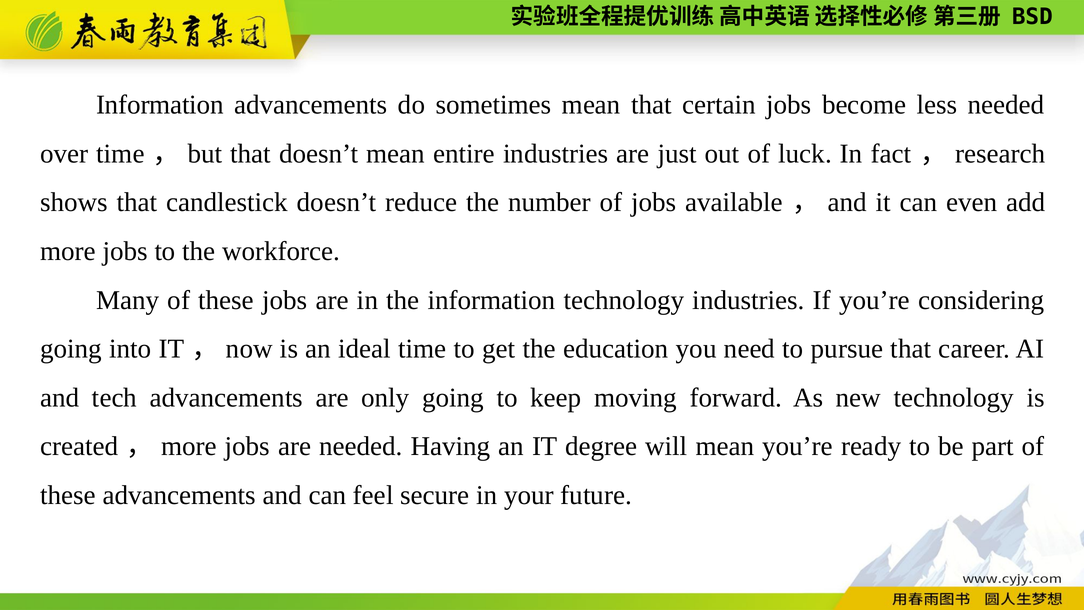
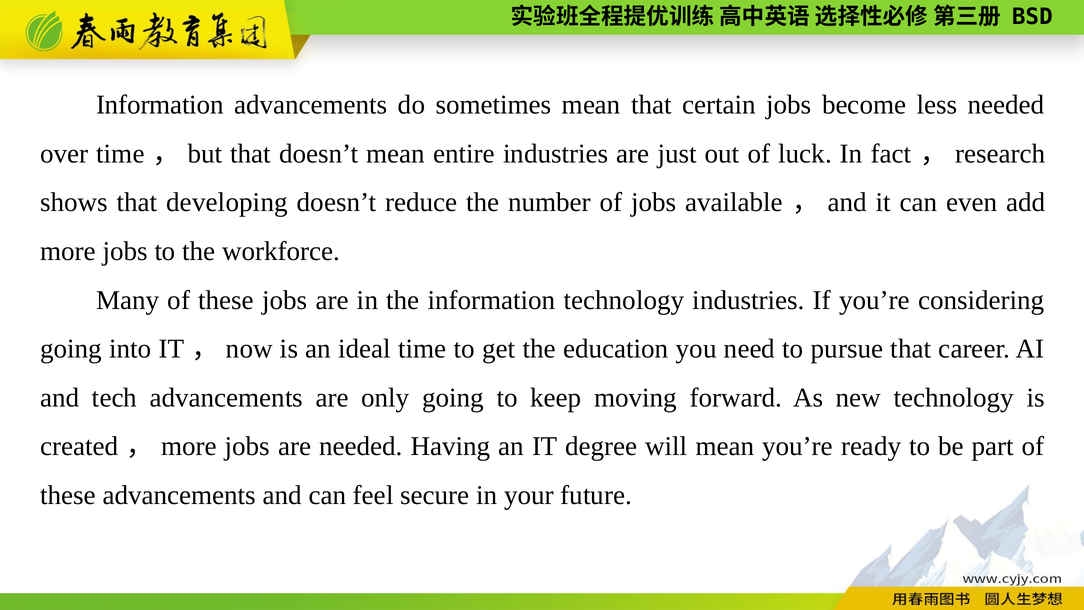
candlestick: candlestick -> developing (227, 202)
